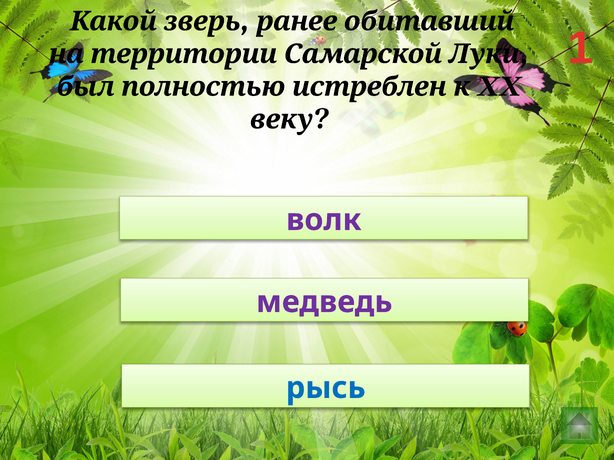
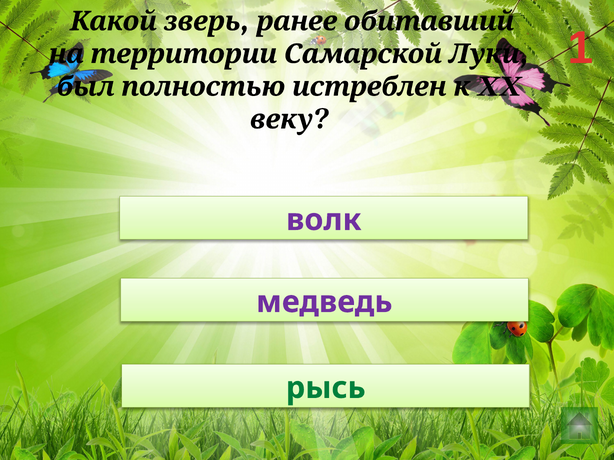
рысь colour: blue -> green (326, 388)
